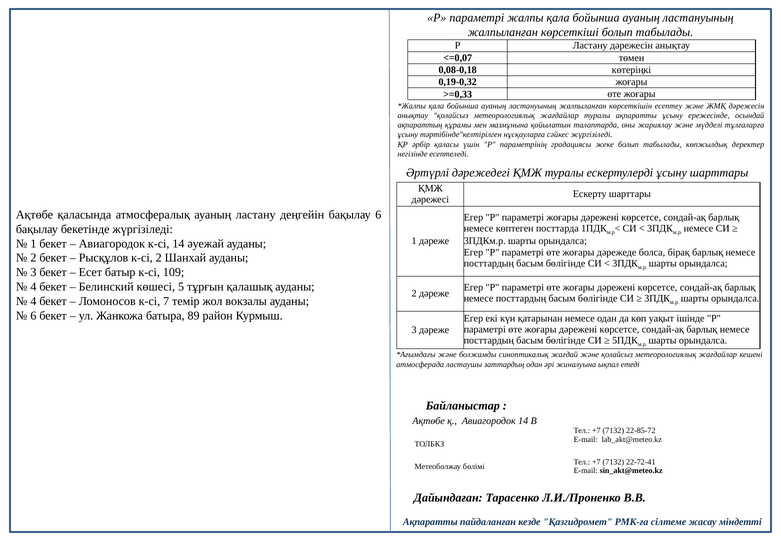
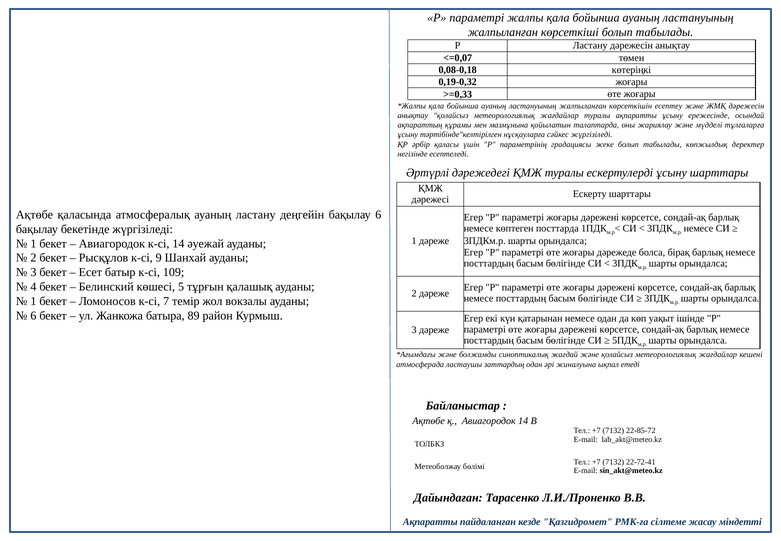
к-сі 2: 2 -> 9 (159, 258)
4: 4 -> 1 (33, 301)
